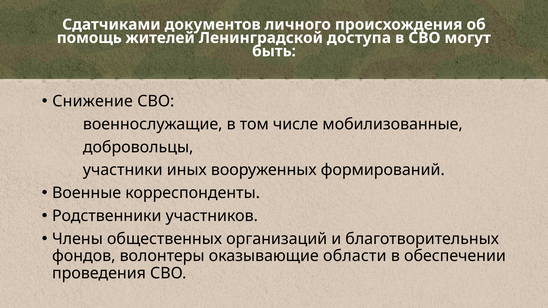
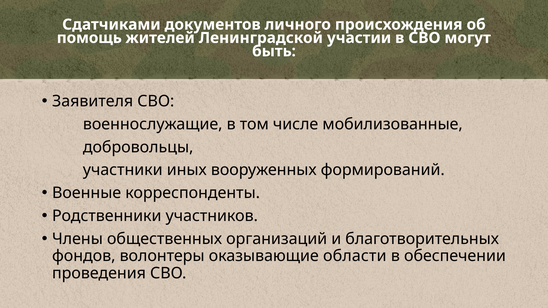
доступа: доступа -> участии (359, 38)
Снижение: Снижение -> Заявителя (93, 101)
